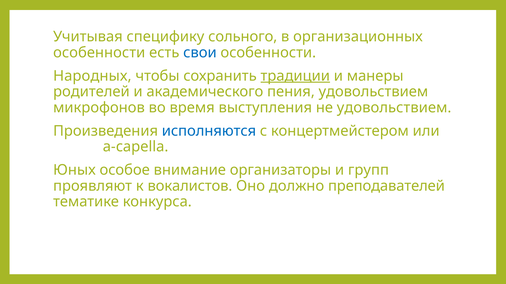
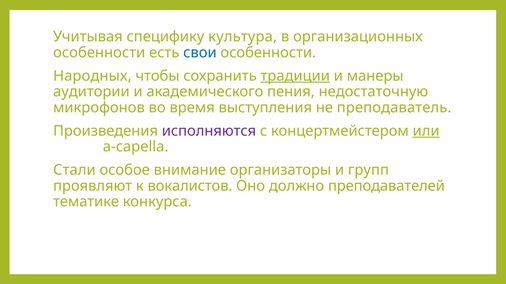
сольного: сольного -> культура (243, 37)
родителей: родителей -> аудитории (91, 92)
пения удовольствием: удовольствием -> недостаточную (373, 92)
не удовольствием: удовольствием -> преподаватель (394, 108)
исполняются colour: blue -> purple (209, 131)
или underline: none -> present (426, 131)
Юных: Юных -> Стали (74, 170)
